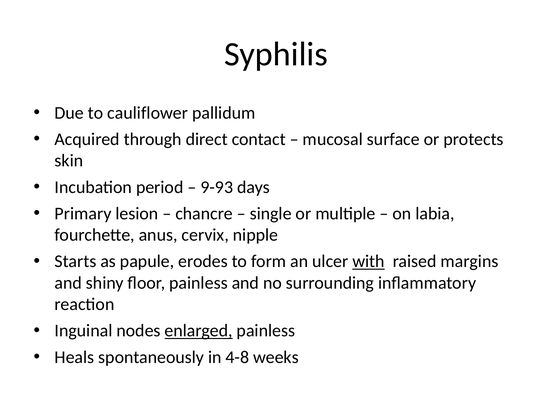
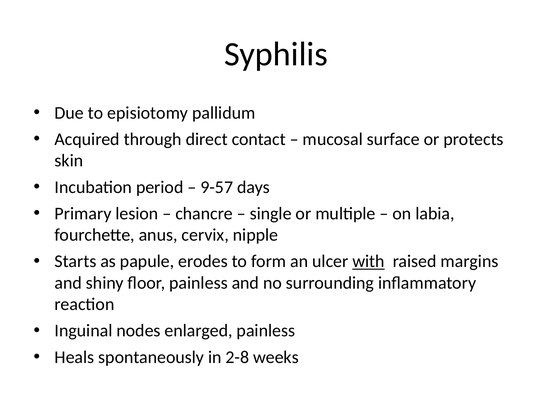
cauliflower: cauliflower -> episiotomy (148, 113)
9-93: 9-93 -> 9-57 (217, 187)
enlarged underline: present -> none (199, 331)
4-8: 4-8 -> 2-8 (237, 357)
